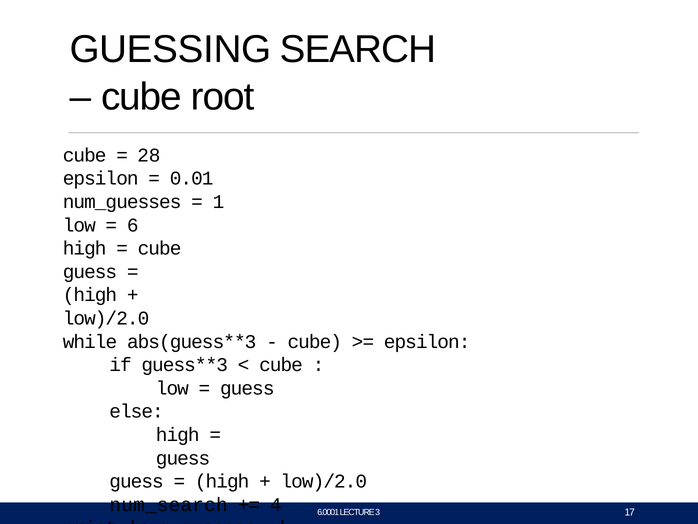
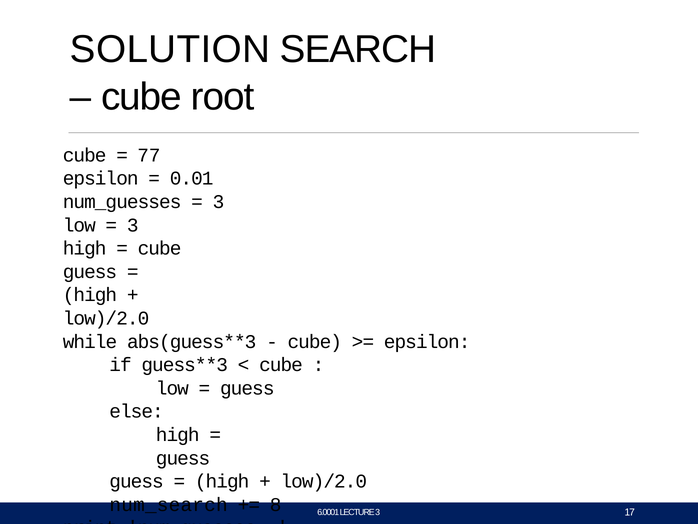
GUESSING: GUESSING -> SOLUTION (170, 49)
28: 28 -> 77 (149, 155)
1: 1 -> 3 (218, 202)
6: 6 -> 3 (133, 225)
4: 4 -> 8 (276, 504)
